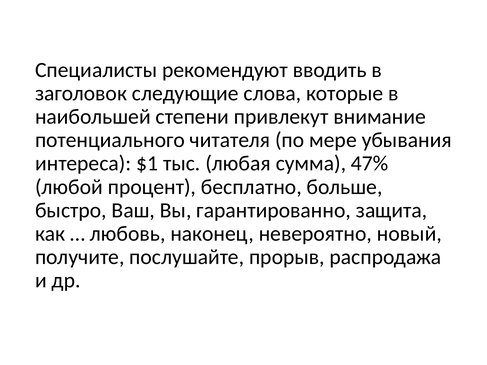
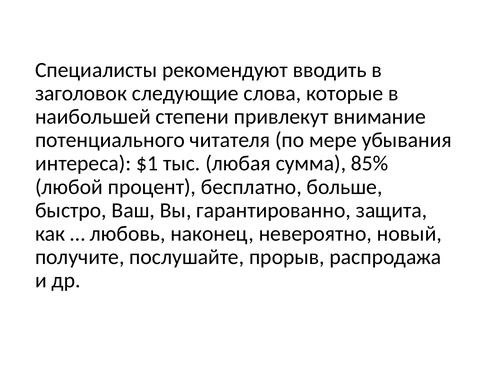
47%: 47% -> 85% (370, 164)
